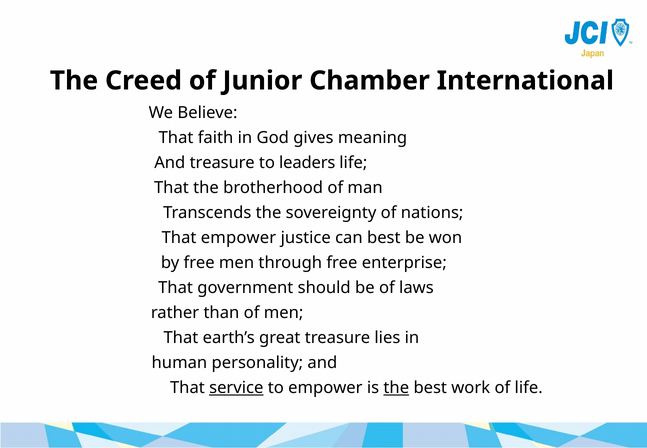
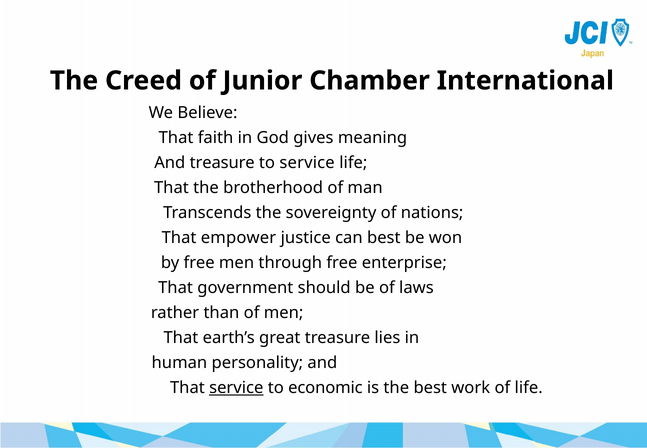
to leaders: leaders -> service (307, 163)
to empower: empower -> economic (325, 388)
the underline: present -> none (396, 388)
